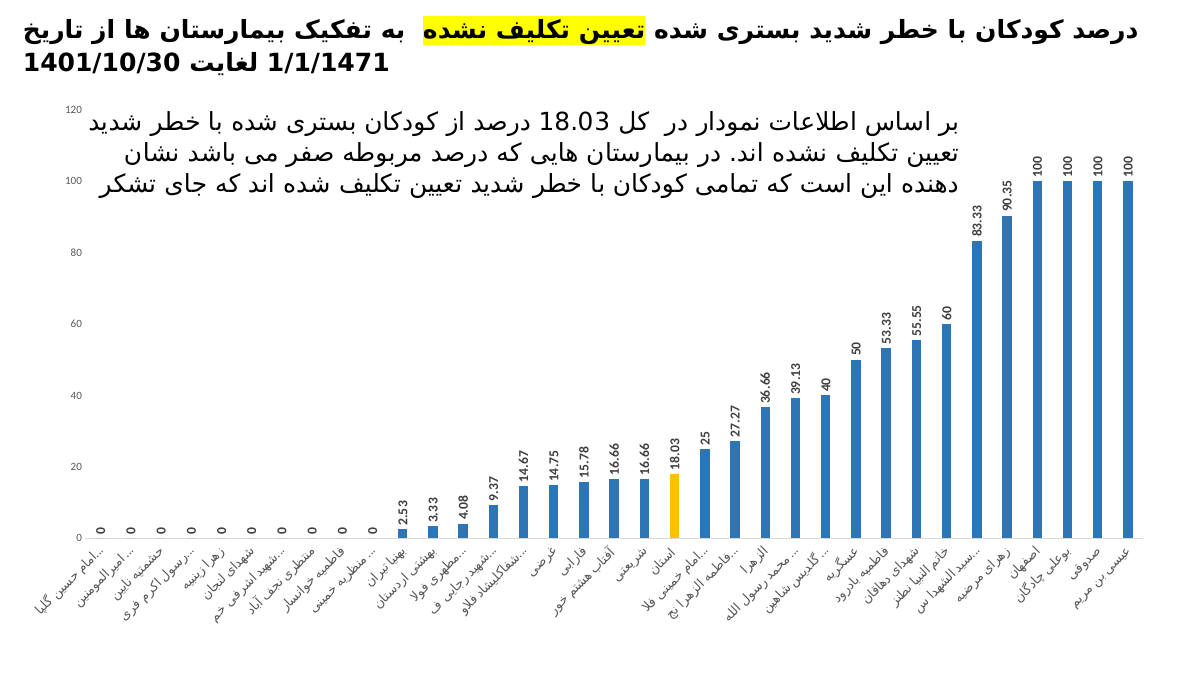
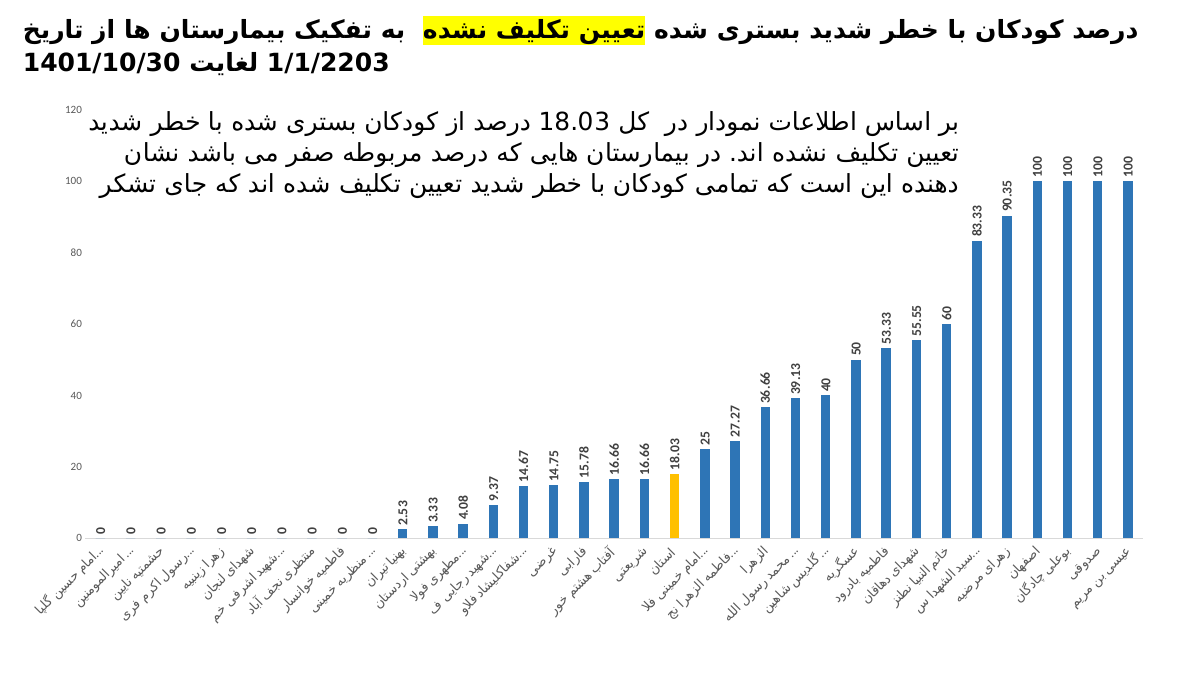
1/1/1471: 1/1/1471 -> 1/1/2203 (328, 63)
